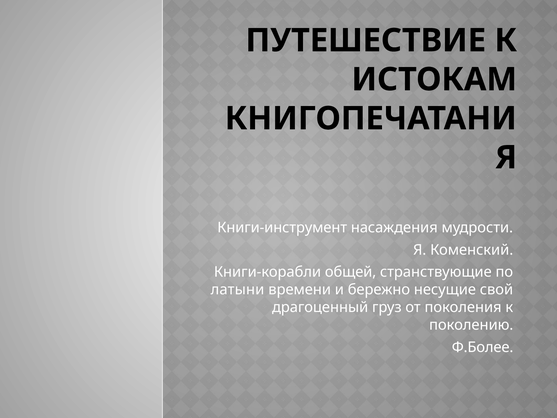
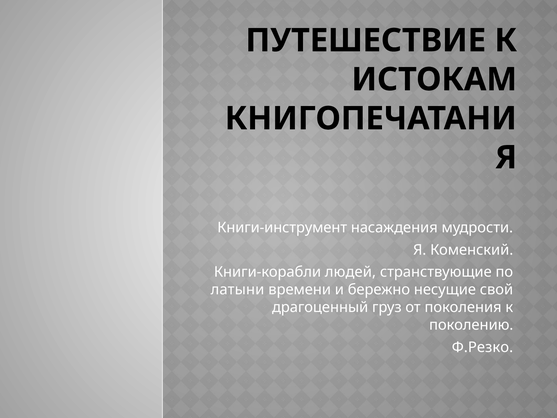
общей: общей -> людей (350, 272)
Ф.Более: Ф.Более -> Ф.Резко (482, 347)
